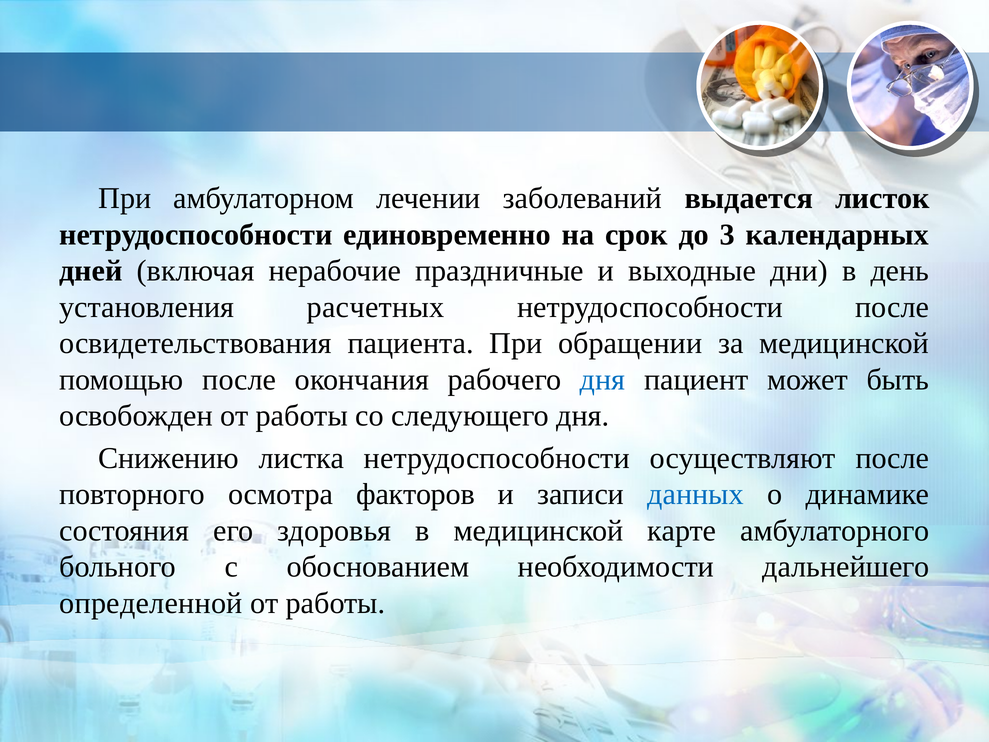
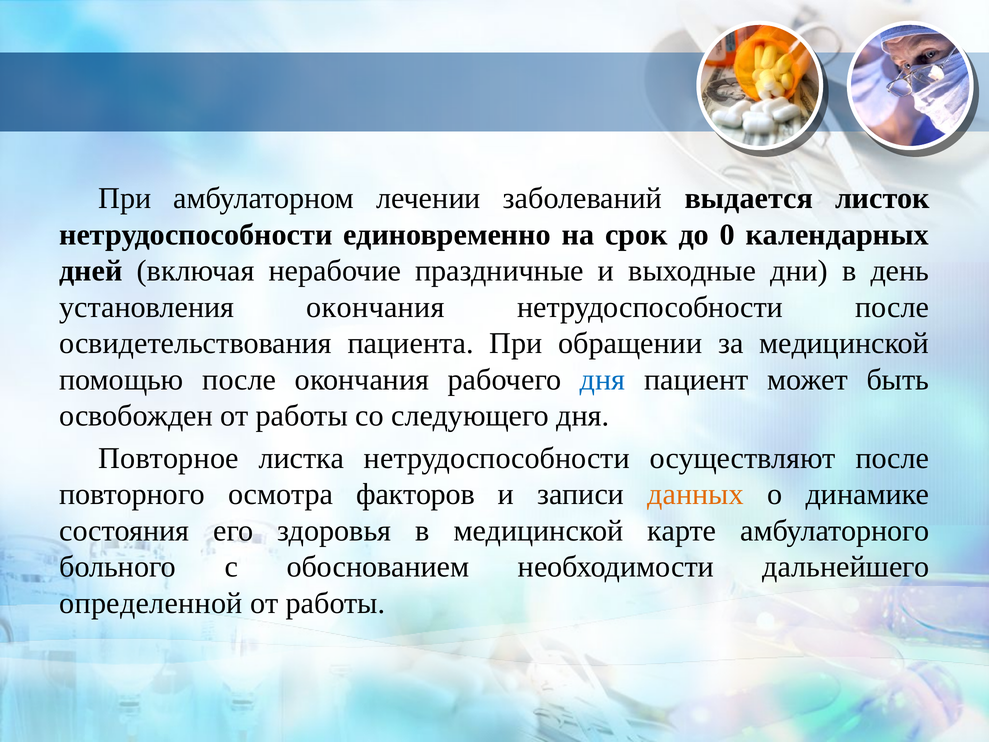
3: 3 -> 0 (728, 235)
установления расчетных: расчетных -> окончания (376, 307)
Снижению: Снижению -> Повторное (168, 458)
данных colour: blue -> orange (696, 494)
